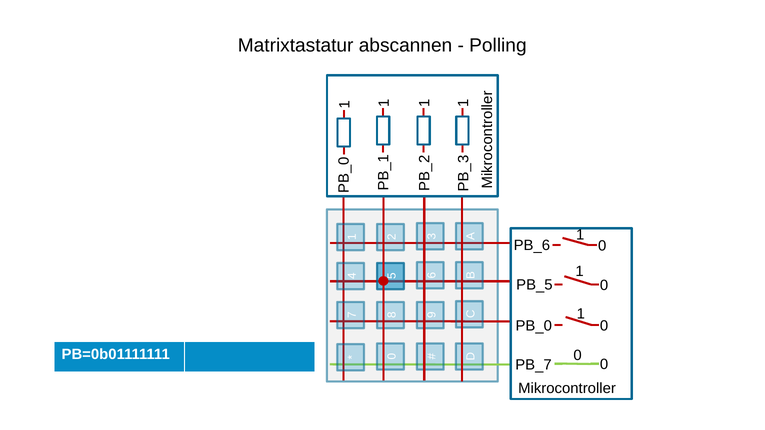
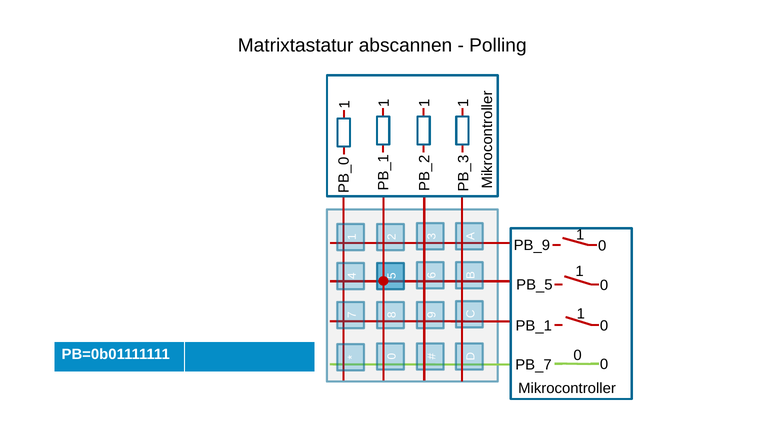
PB_6: PB_6 -> PB_9 (532, 245)
PB_0: PB_0 -> PB_1 (534, 326)
